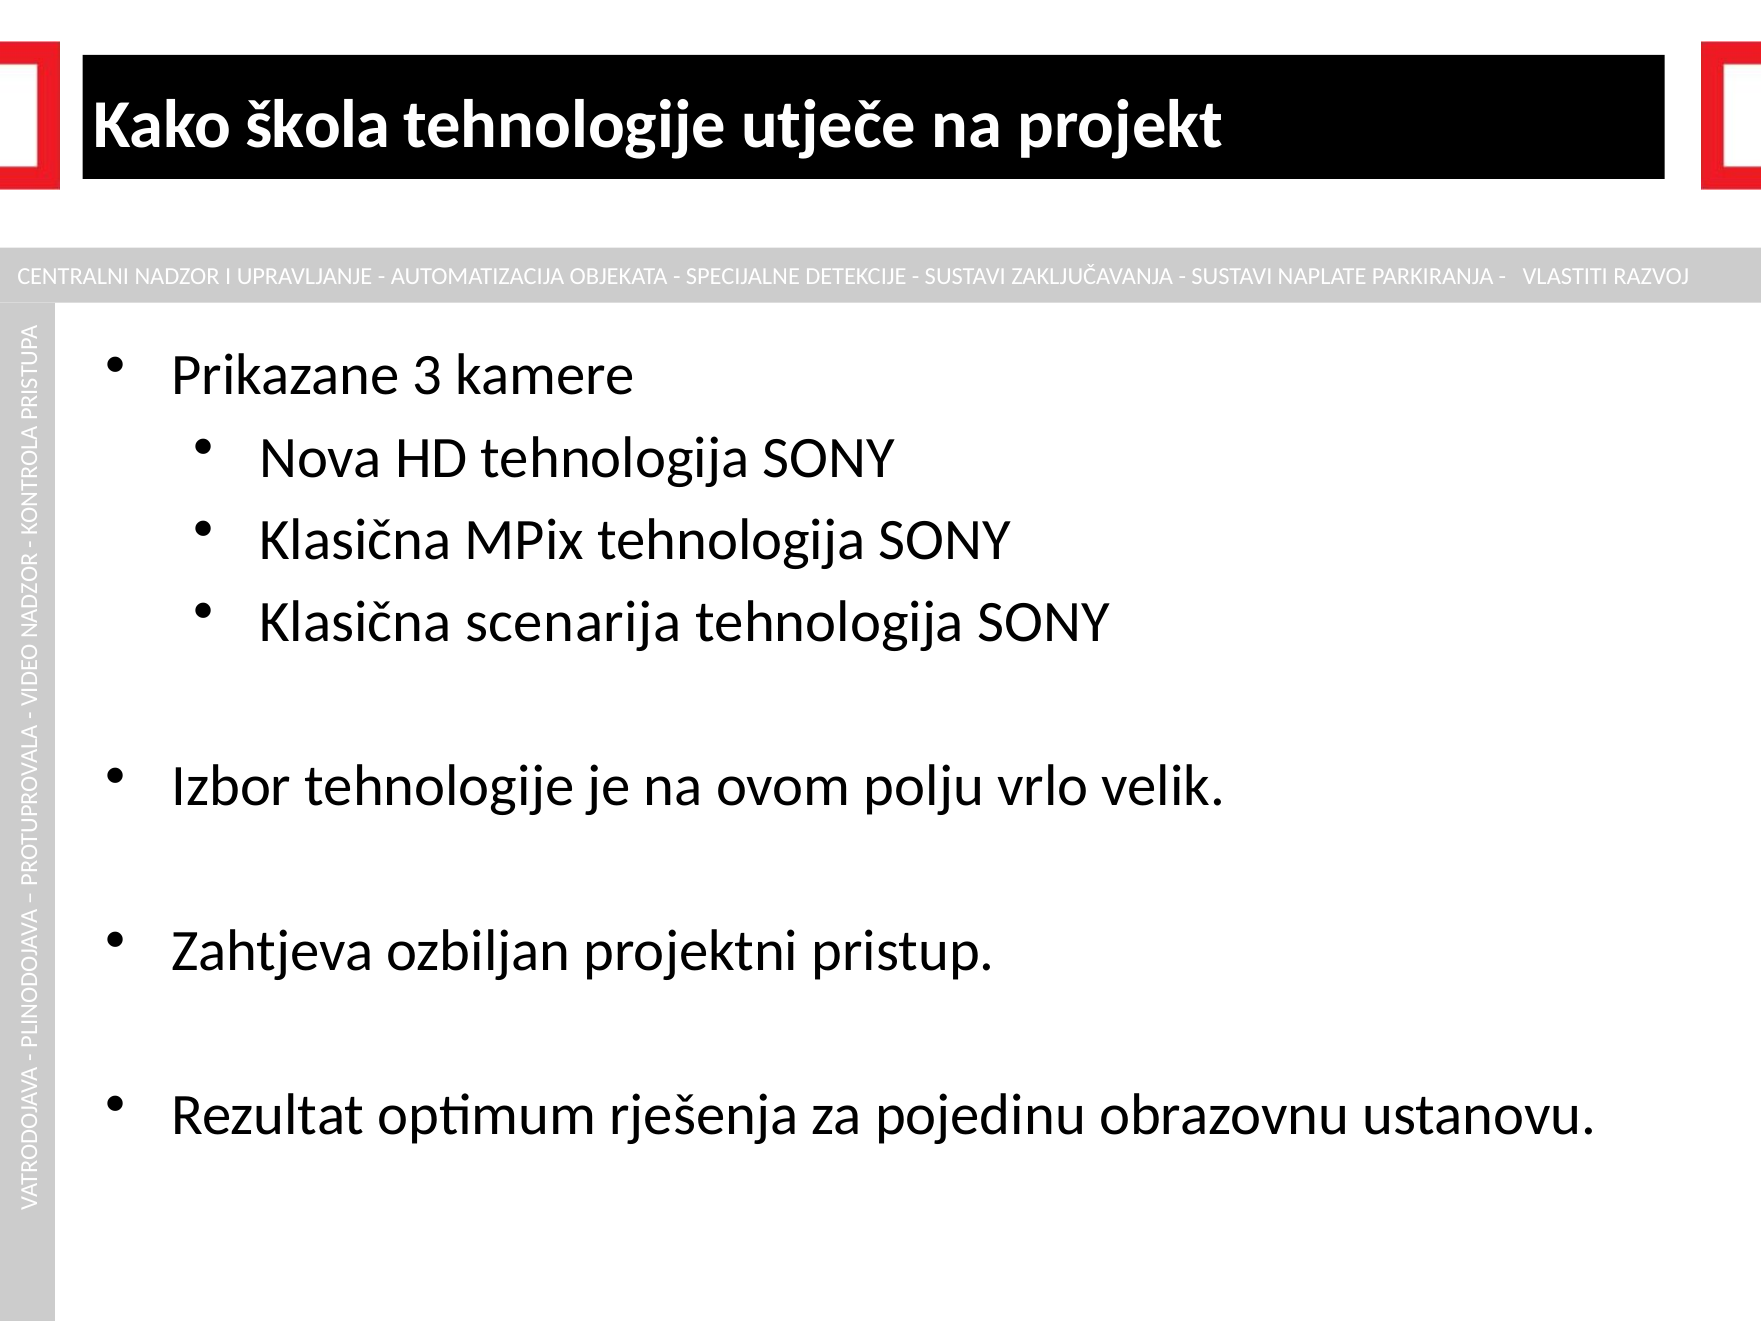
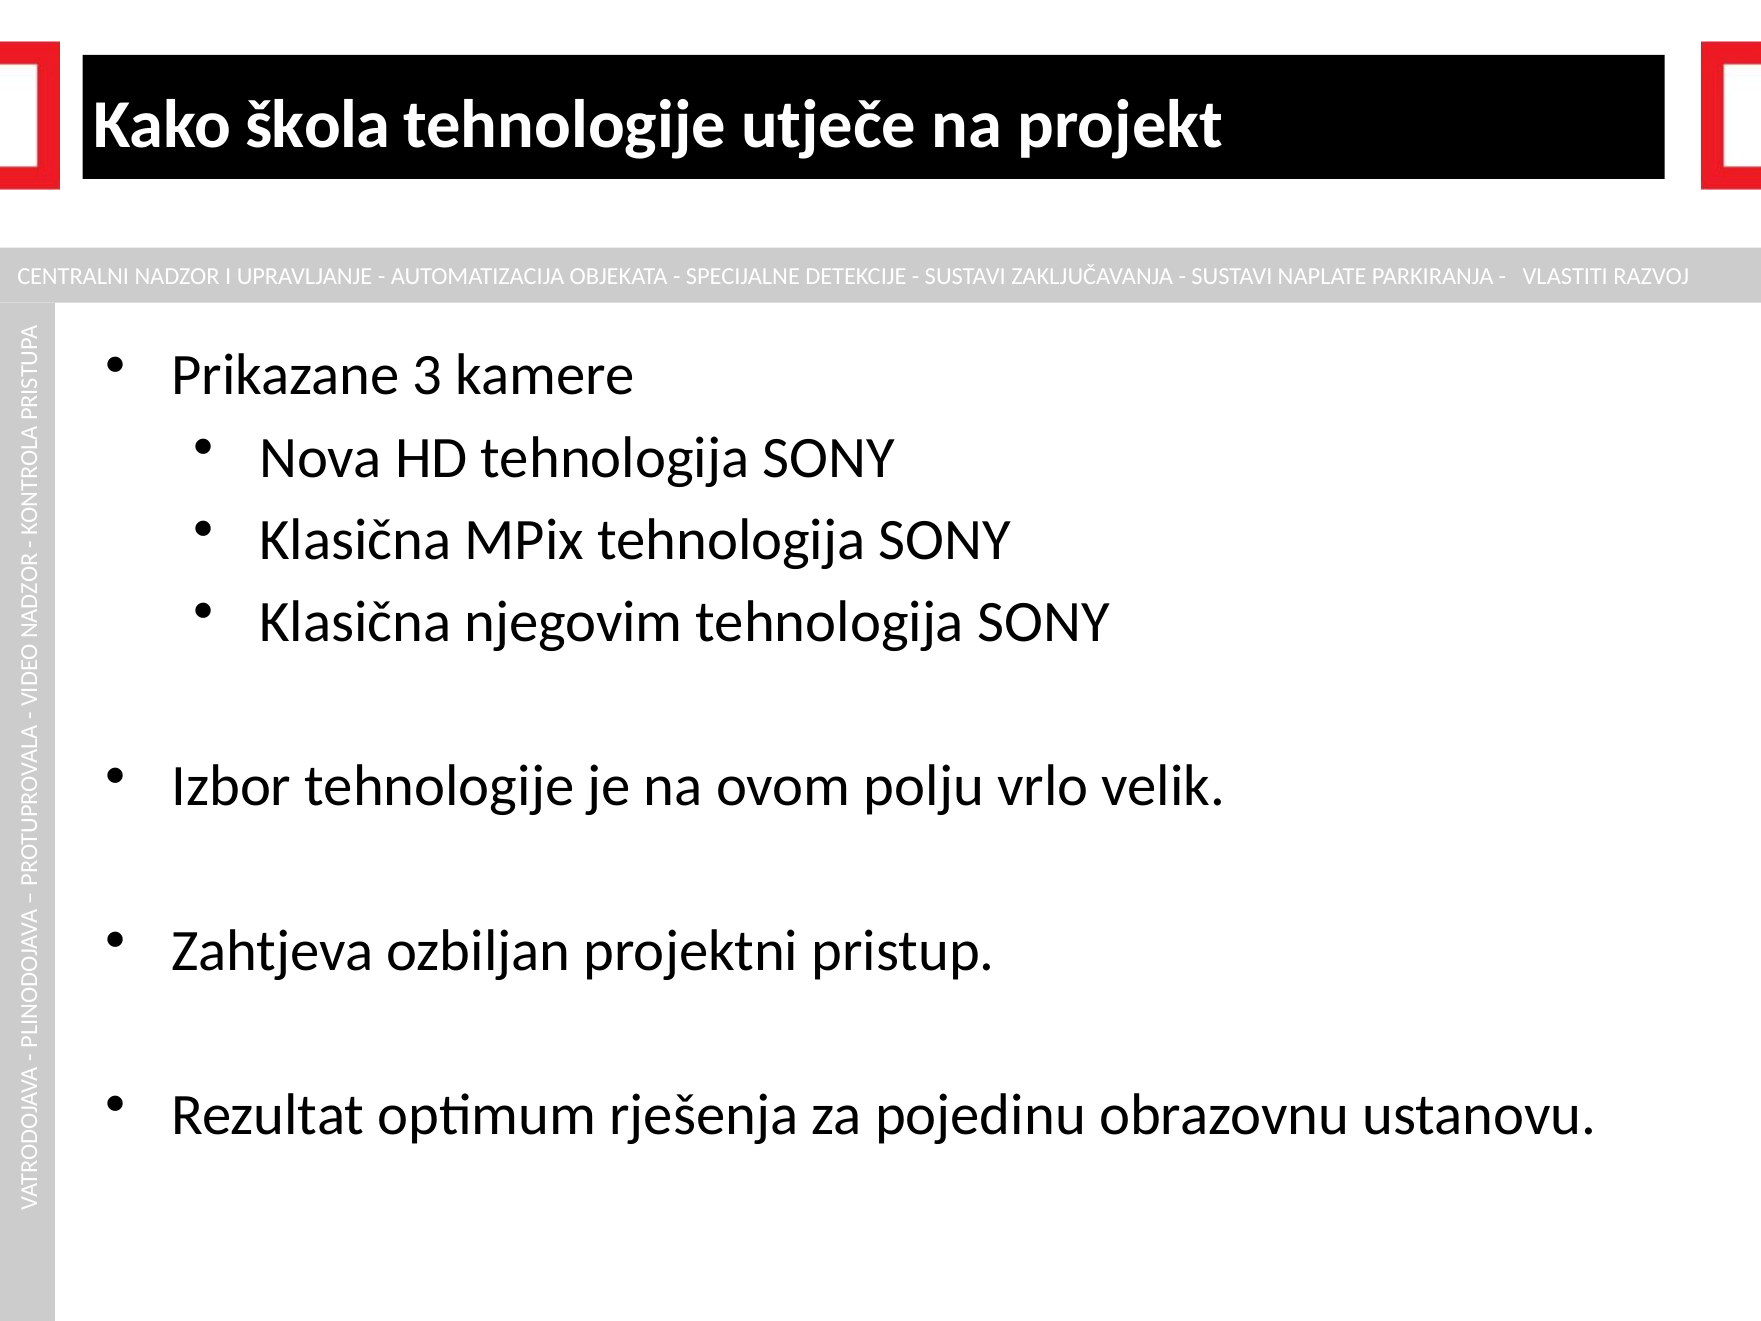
scenarija: scenarija -> njegovim (574, 622)
